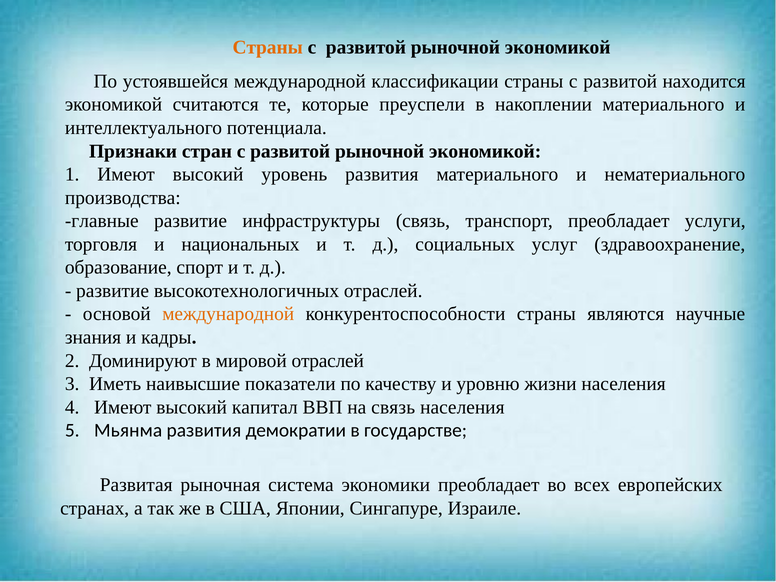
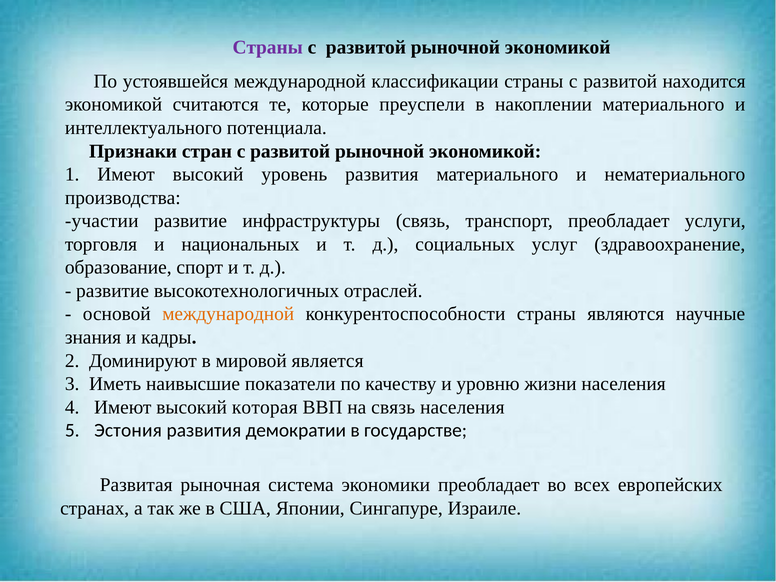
Страны colour: orange -> purple (268, 47)
главные: главные -> участии (102, 221)
мировой отраслей: отраслей -> является (328, 361)
капитал: капитал -> которая (265, 407)
Мьянма: Мьянма -> Эстония (128, 430)
